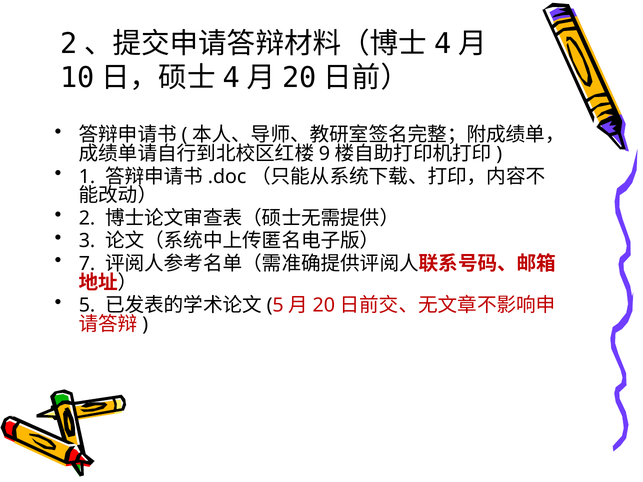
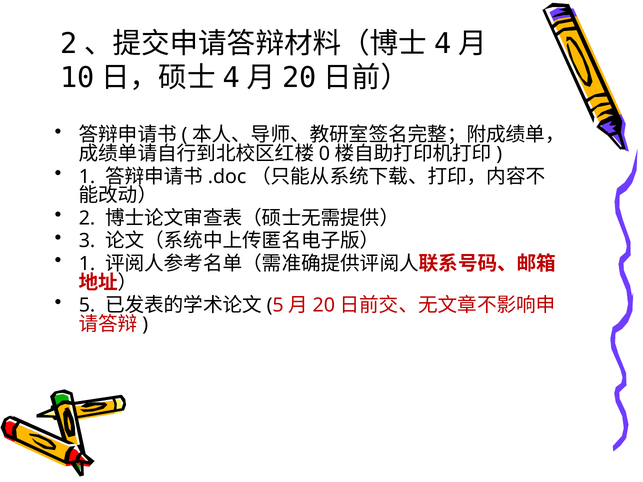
9: 9 -> 0 (324, 154)
7: 7 -> 1 (87, 264)
